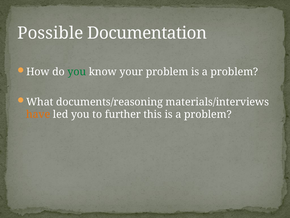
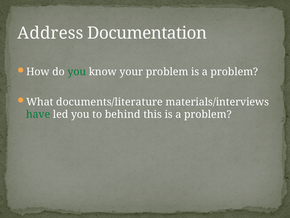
Possible: Possible -> Address (50, 33)
documents/reasoning: documents/reasoning -> documents/literature (109, 102)
have colour: orange -> green (38, 114)
further: further -> behind (123, 114)
